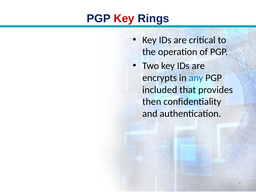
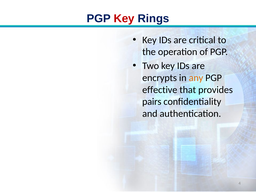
any colour: blue -> orange (196, 78)
included: included -> effective (160, 90)
then: then -> pairs (152, 102)
